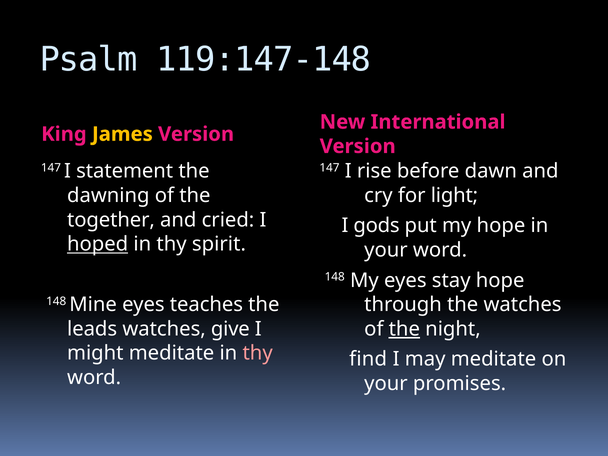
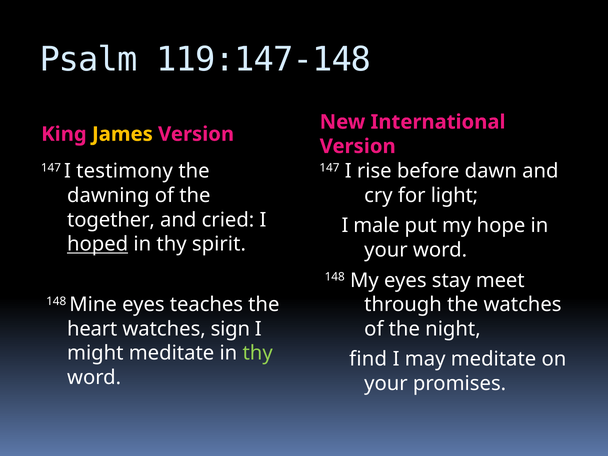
statement: statement -> testimony (125, 171)
gods: gods -> male (377, 226)
stay hope: hope -> meet (500, 280)
leads: leads -> heart (92, 329)
give: give -> sign (230, 329)
the underline: present -> none (404, 329)
thy colour: pink -> light green (258, 353)
